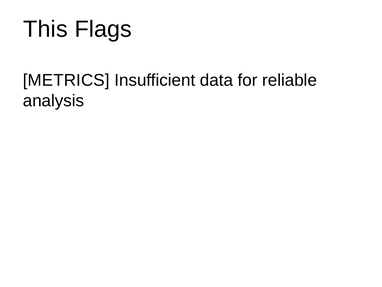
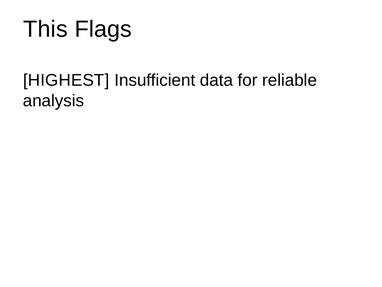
METRICS: METRICS -> HIGHEST (66, 80)
